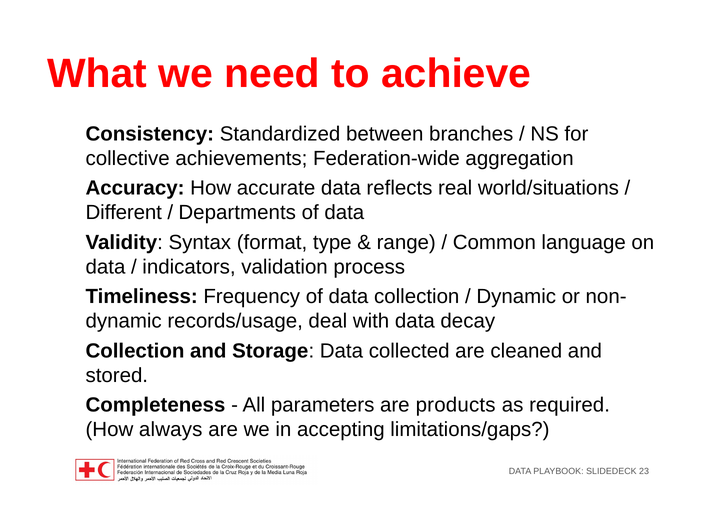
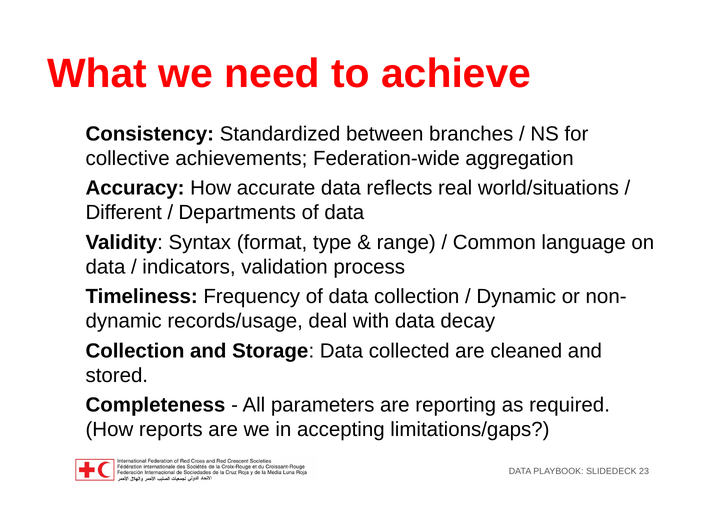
products: products -> reporting (456, 405)
always: always -> reports (171, 430)
